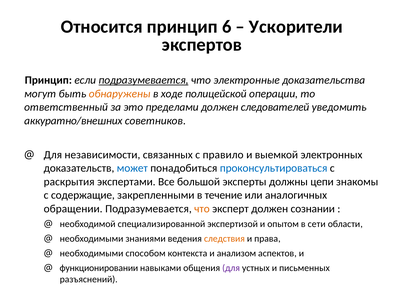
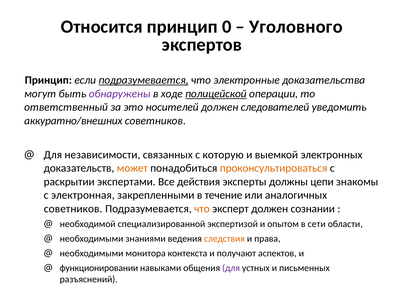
6: 6 -> 0 (227, 27)
Ускорители: Ускорители -> Уголовного (296, 27)
обнаружены colour: orange -> purple (120, 94)
полицейской underline: none -> present (216, 94)
пределами: пределами -> носителей (172, 107)
правило: правило -> которую (223, 155)
может colour: blue -> orange (132, 168)
проконсультироваться colour: blue -> orange (274, 168)
раскрытия: раскрытия -> раскрытии (69, 182)
большой: большой -> действия (199, 182)
содержащие: содержащие -> электронная (83, 195)
обращении: обращении -> советников (73, 209)
способом: способом -> монитора (146, 253)
анализом: анализом -> получают (236, 253)
